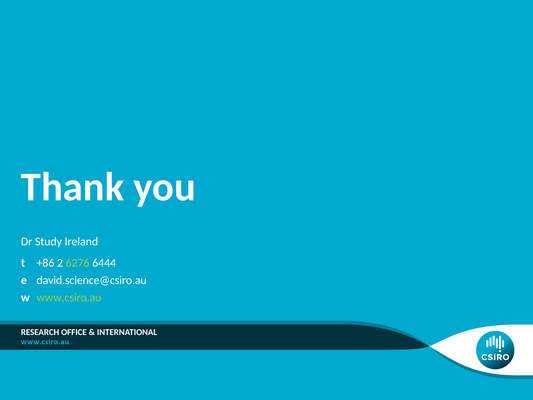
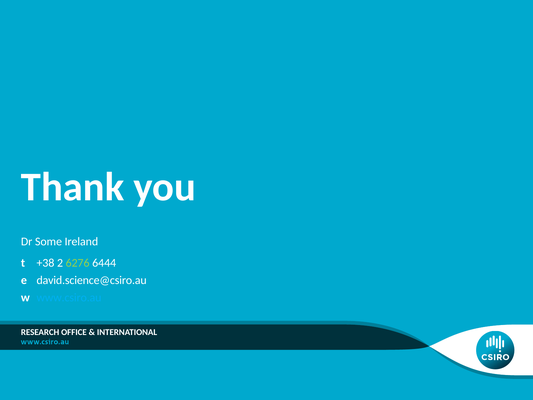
Study: Study -> Some (48, 241)
+86: +86 -> +38 (45, 263)
www.csiro.au colour: light green -> light blue (69, 297)
